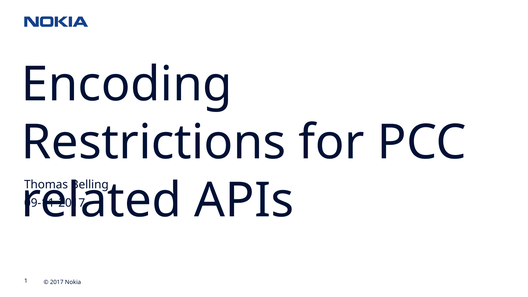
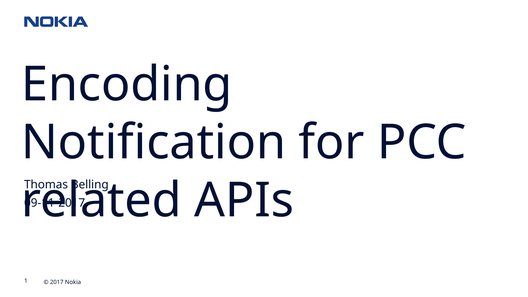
Restrictions: Restrictions -> Notification (154, 142)
